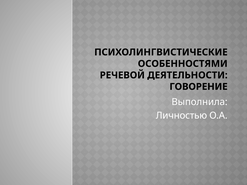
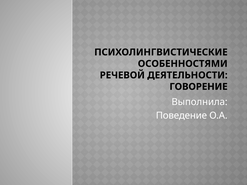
Личностью: Личностью -> Поведение (181, 116)
